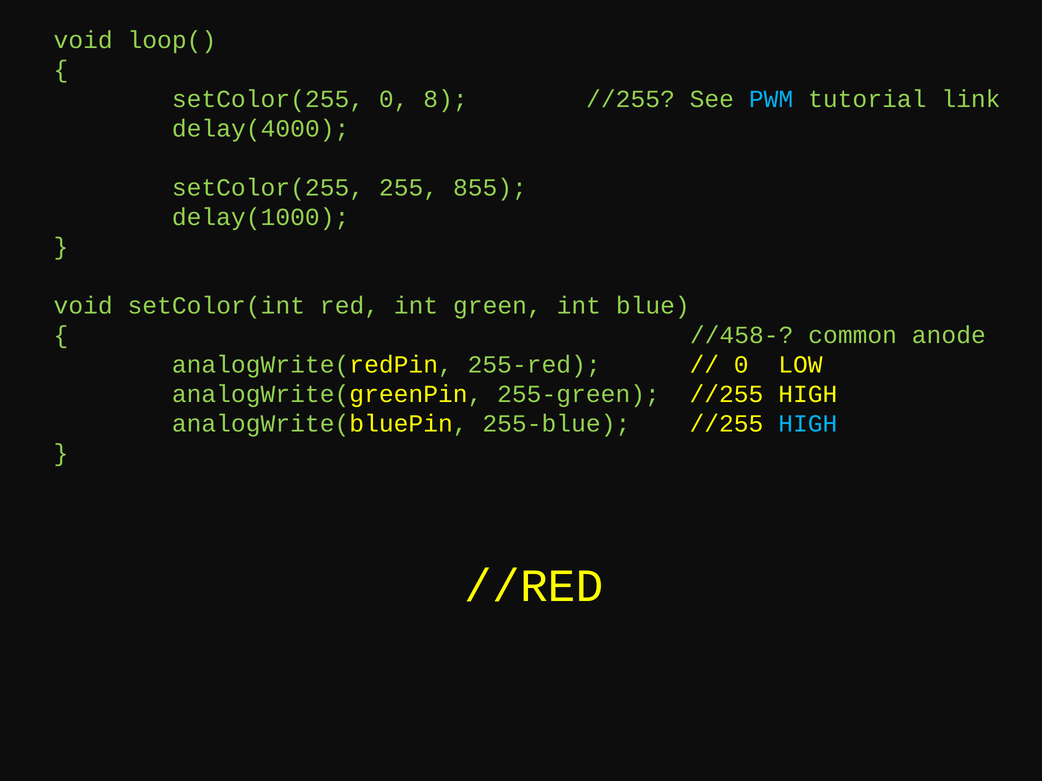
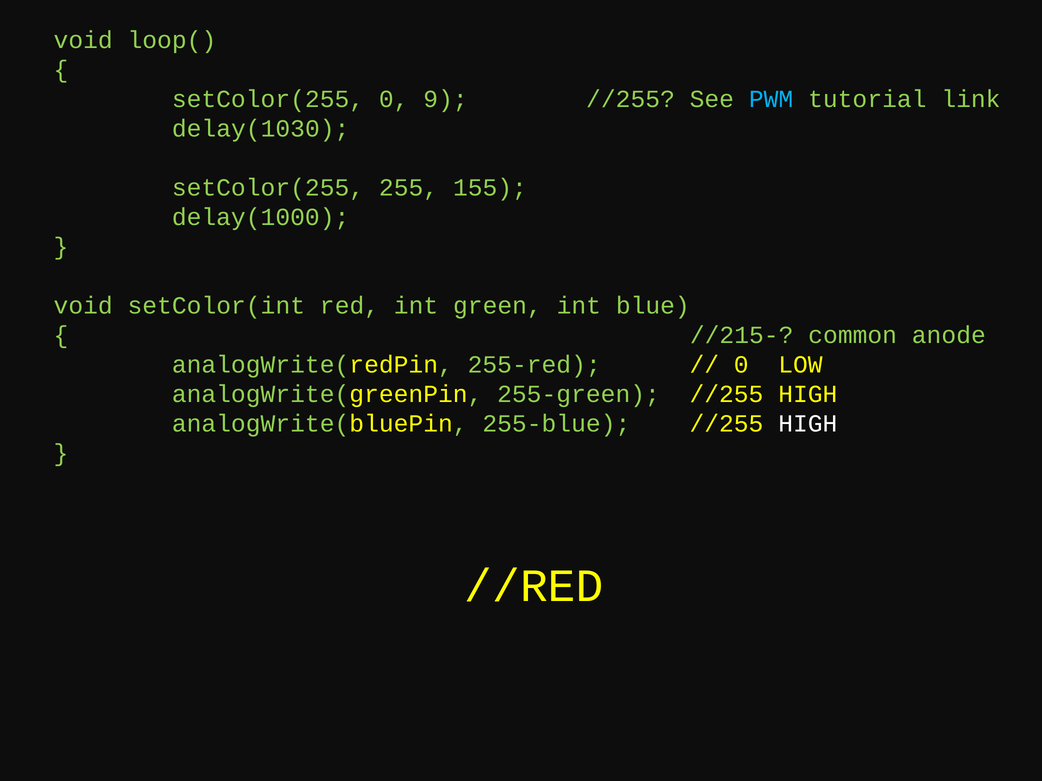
8: 8 -> 9 (446, 99)
delay(4000: delay(4000 -> delay(1030 (261, 129)
855: 855 -> 155 (490, 188)
//458-: //458- -> //215- (742, 335)
HIGH colour: light blue -> white (808, 424)
